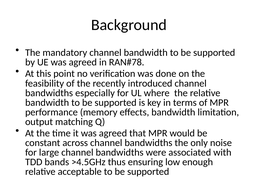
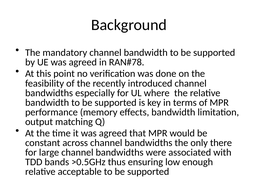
noise: noise -> there (221, 143)
>4.5GHz: >4.5GHz -> >0.5GHz (88, 162)
